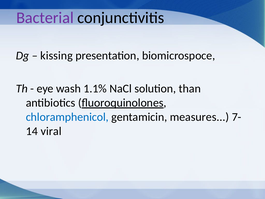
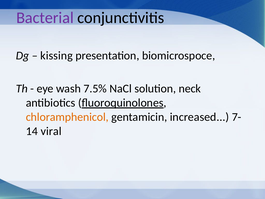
1.1%: 1.1% -> 7.5% (95, 89)
than: than -> neck (190, 89)
chloramphenicol colour: blue -> orange (67, 117)
measures: measures -> increased (199, 117)
